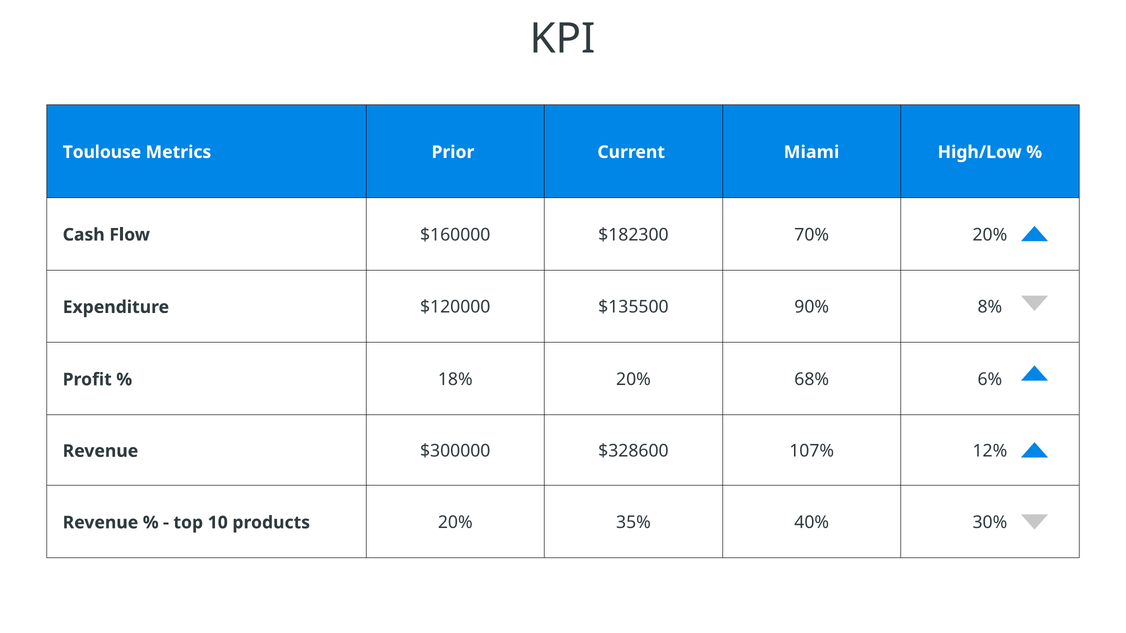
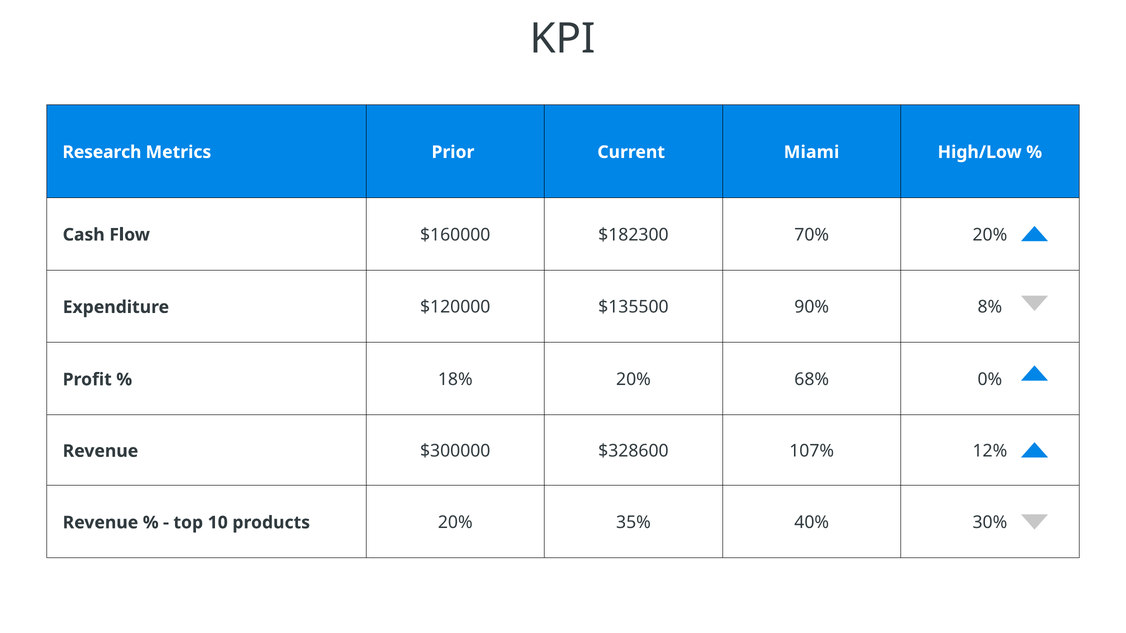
Toulouse: Toulouse -> Research (102, 152)
6%: 6% -> 0% (990, 380)
